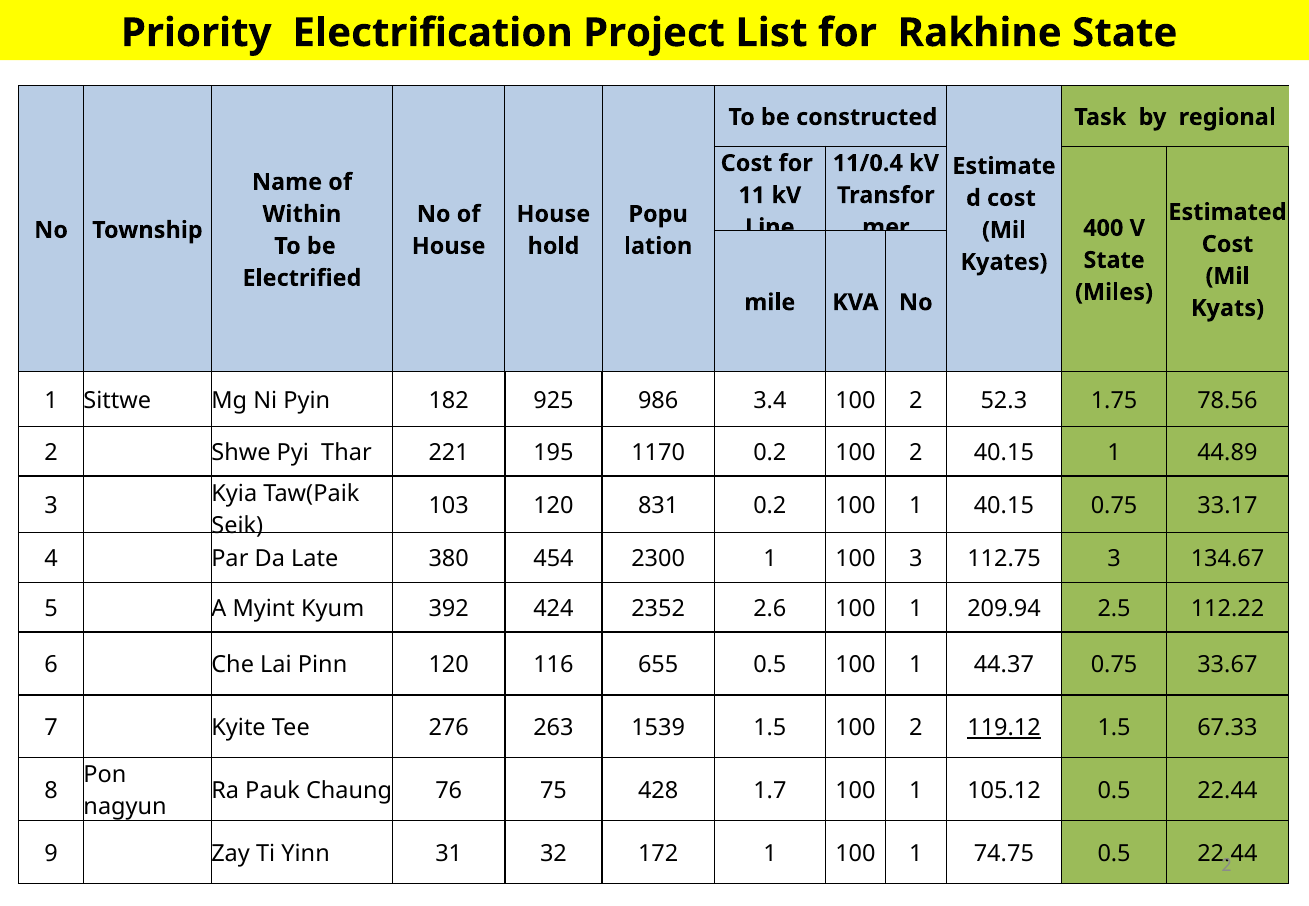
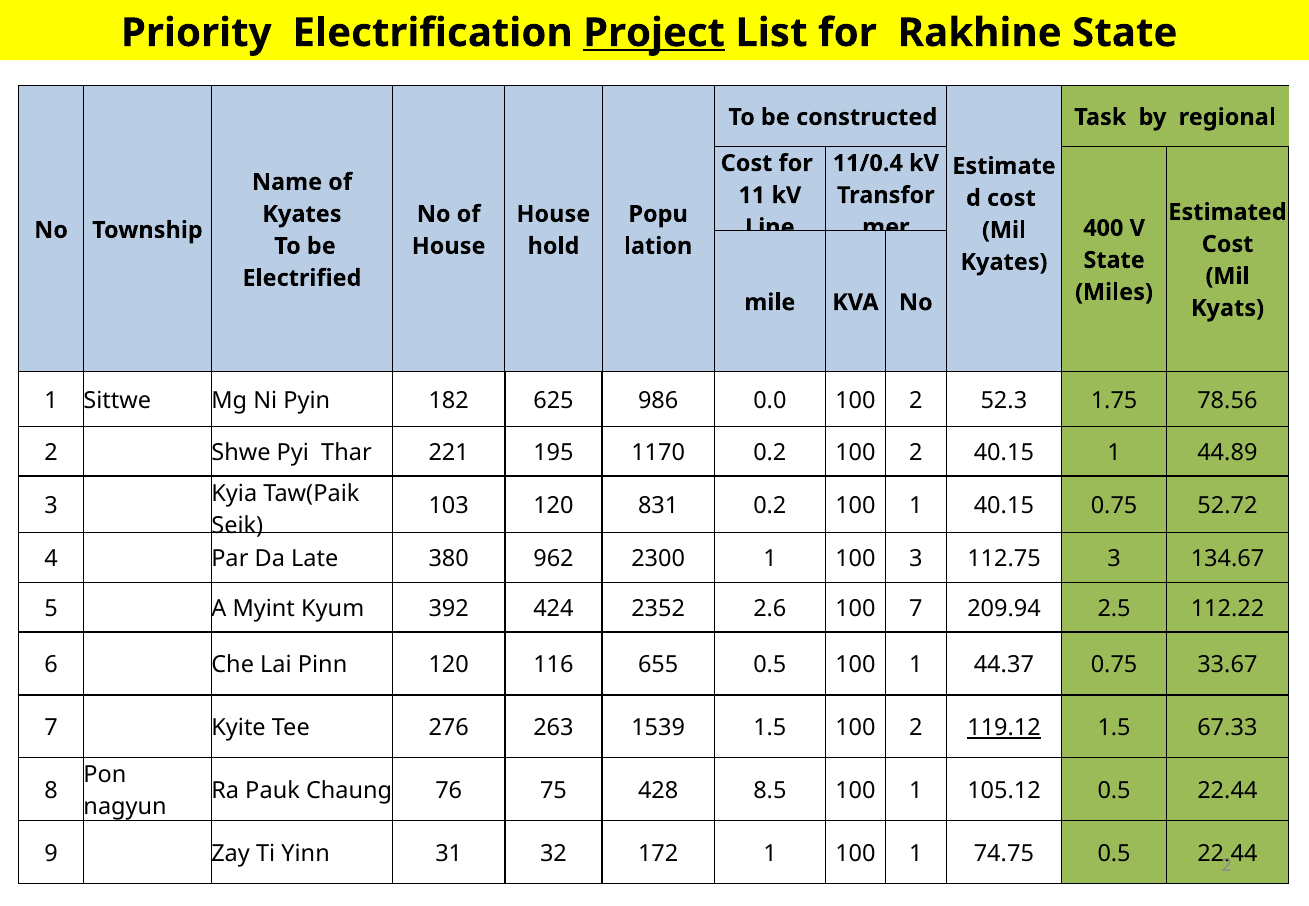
Project underline: none -> present (654, 33)
Within: Within -> Kyates (302, 214)
925: 925 -> 625 (553, 401)
3.4: 3.4 -> 0.0 (770, 401)
33.17: 33.17 -> 52.72 (1227, 506)
454: 454 -> 962 (553, 559)
2.6 100 1: 1 -> 7 (916, 609)
1.7: 1.7 -> 8.5 (770, 791)
